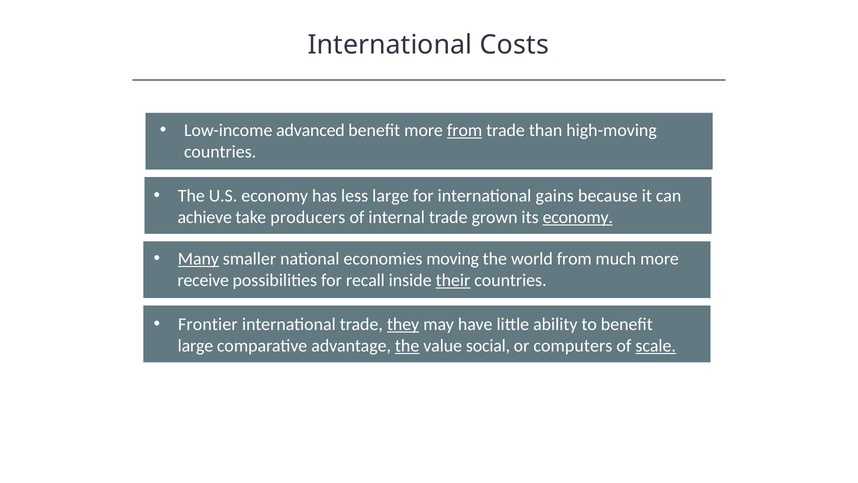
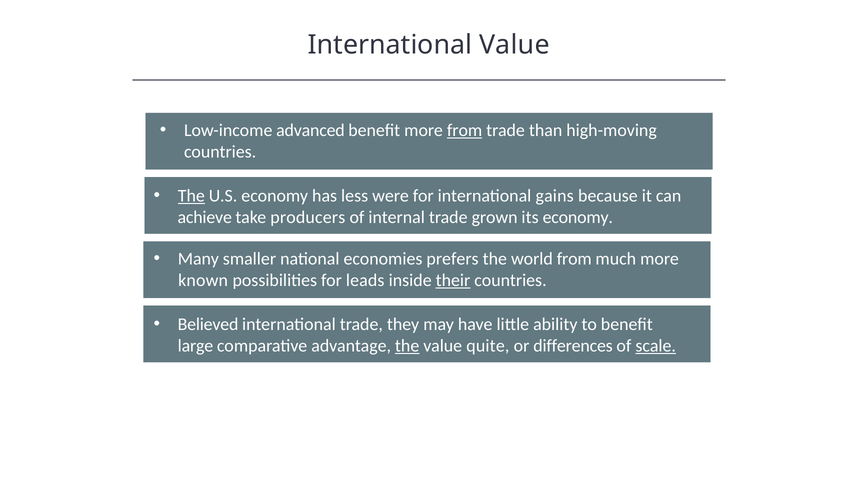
International Costs: Costs -> Value (514, 45)
The underline: none -> present (191, 196)
less large: large -> were (391, 196)
economy underline: present -> none (578, 217)
Many underline: present -> none (198, 258)
moving: moving -> prefers (453, 258)
receive: receive -> known (203, 280)
recall: recall -> leads (365, 280)
Frontier: Frontier -> Believed (208, 324)
they underline: present -> none (403, 324)
social: social -> quite (488, 345)
computers: computers -> differences (573, 345)
